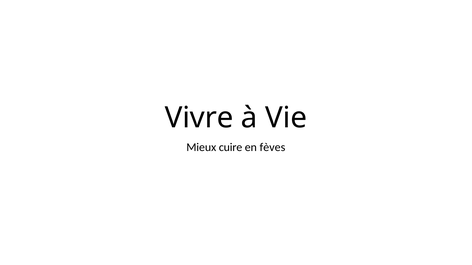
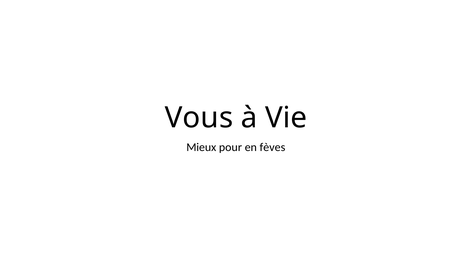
Vivre: Vivre -> Vous (199, 118)
cuire: cuire -> pour (230, 148)
